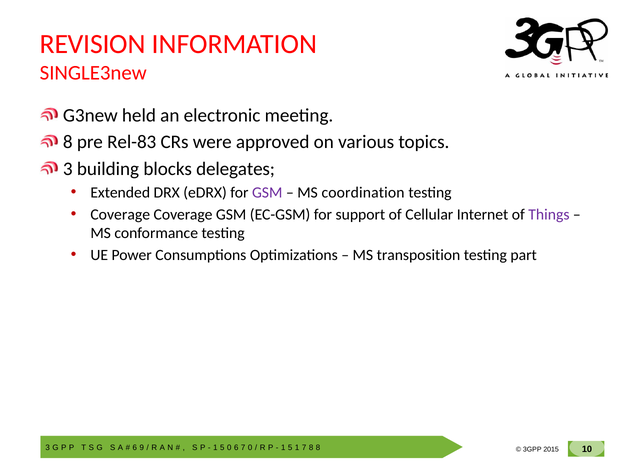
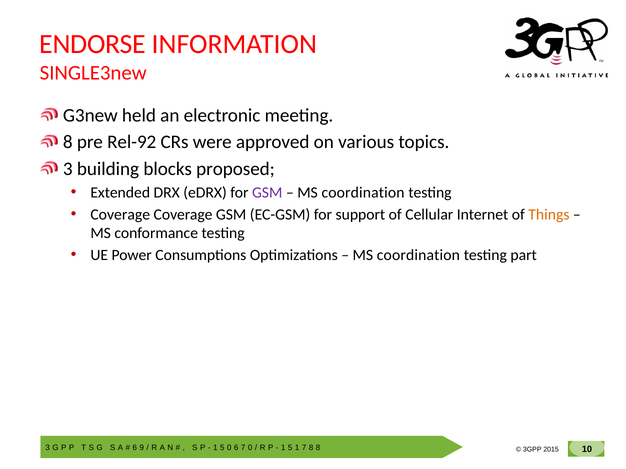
REVISION: REVISION -> ENDORSE (93, 44)
Rel-83: Rel-83 -> Rel-92 (132, 142)
delegates: delegates -> proposed (235, 169)
Things colour: purple -> orange (549, 215)
transposition: transposition -> coordination (418, 255)
